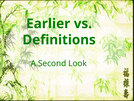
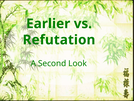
Definitions: Definitions -> Refutation (59, 40)
